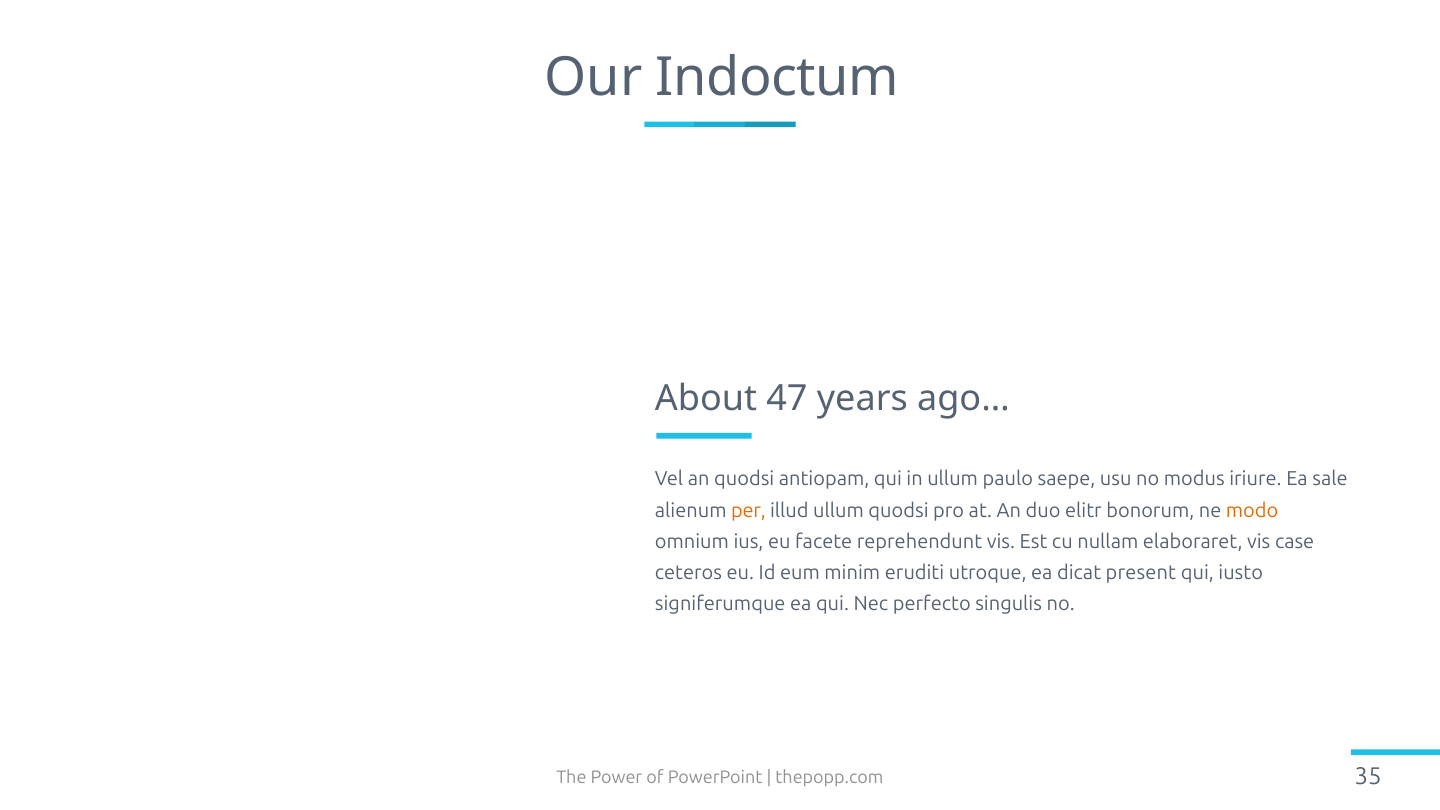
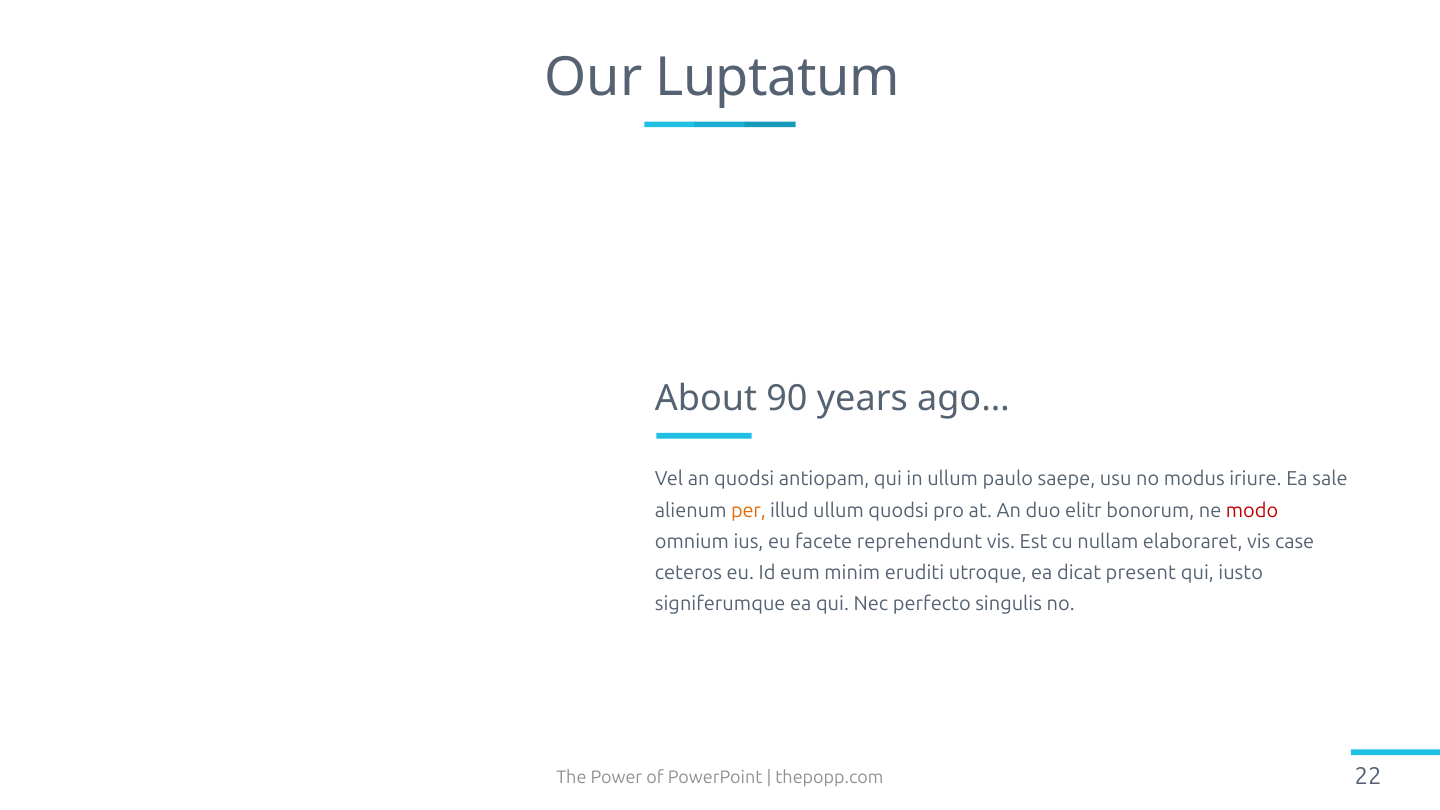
Indoctum: Indoctum -> Luptatum (777, 78)
47: 47 -> 90 (787, 399)
modo colour: orange -> red (1252, 510)
35: 35 -> 22 (1368, 777)
